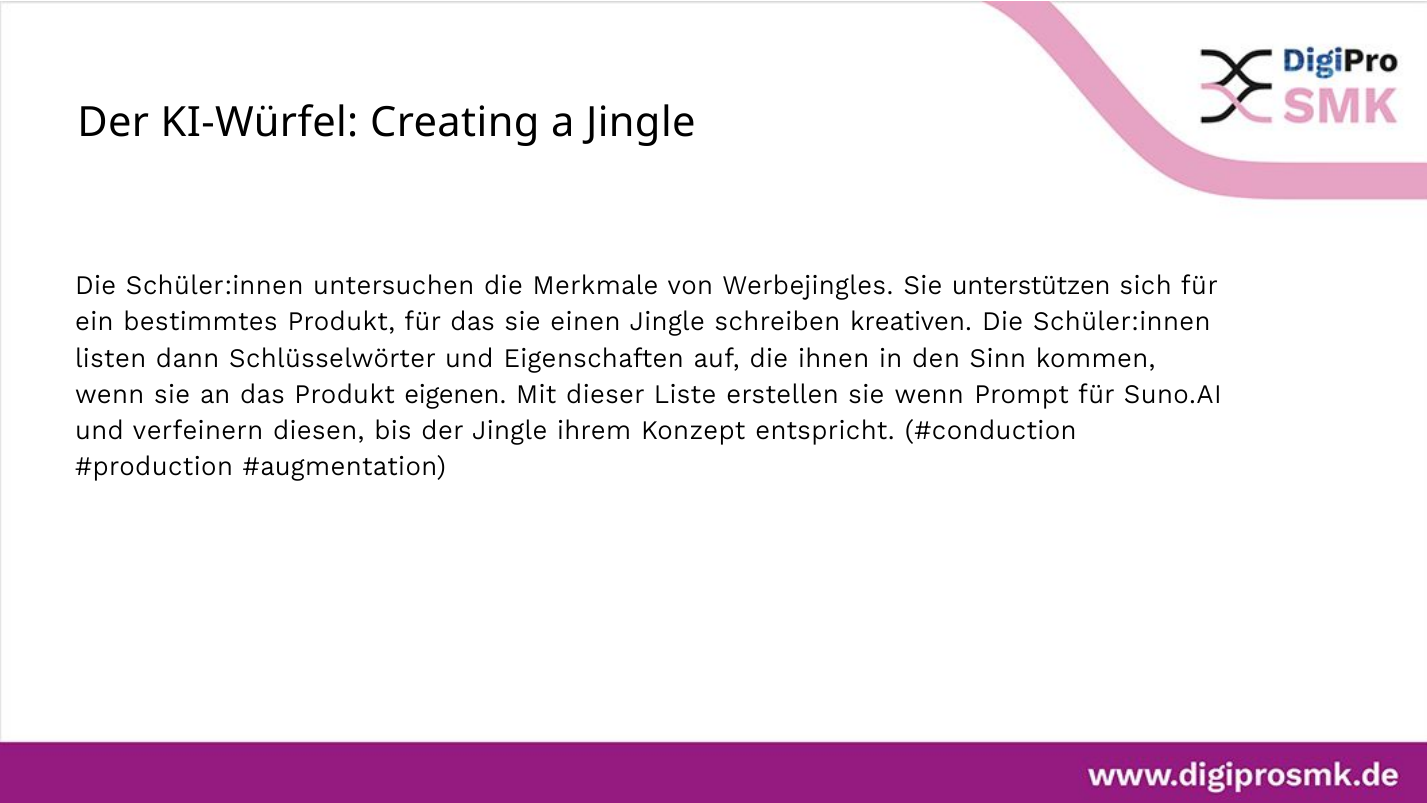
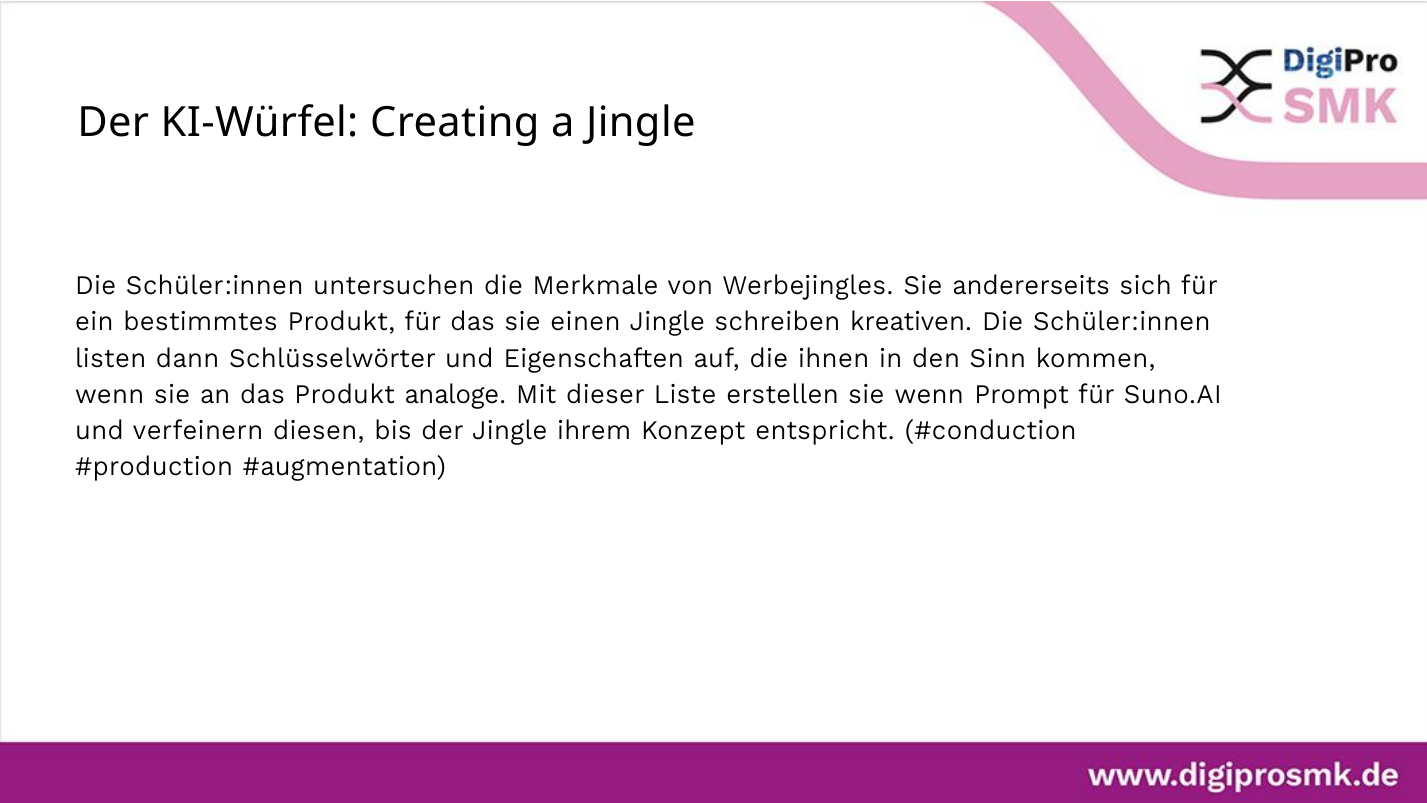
unterstützen: unterstützen -> andererseits (1031, 286)
eigenen: eigenen -> analoge (455, 394)
